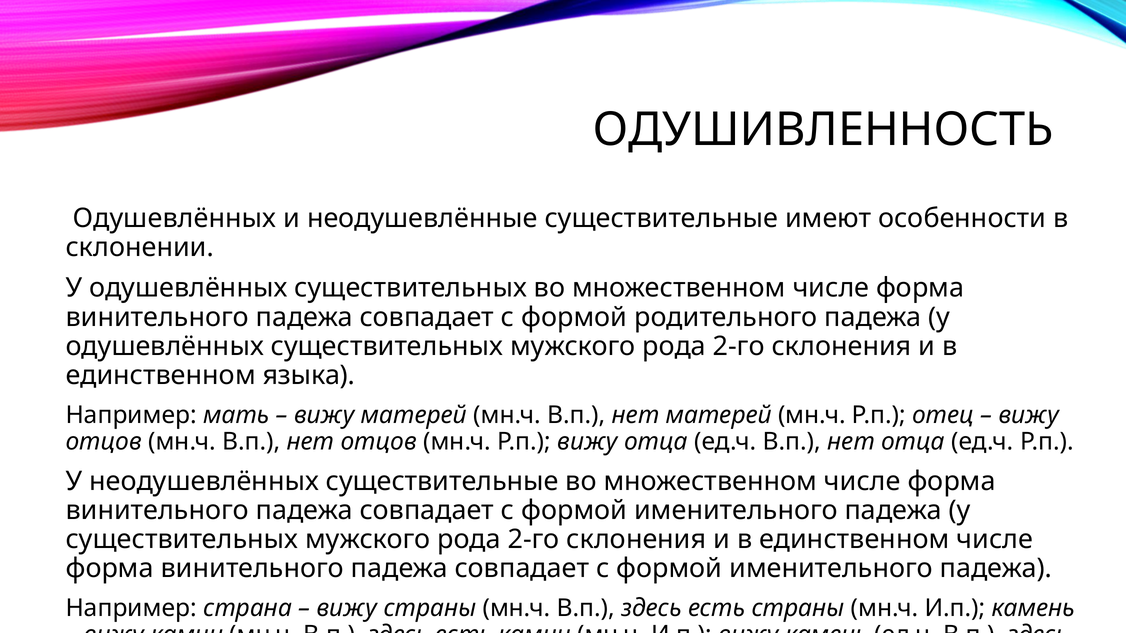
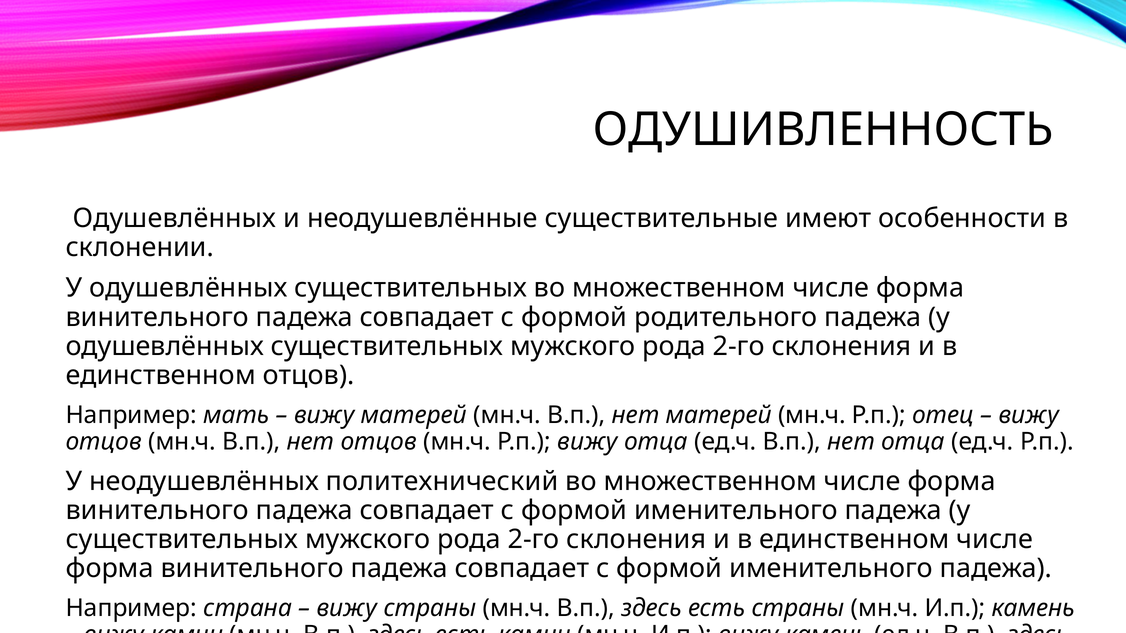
единственном языка: языка -> отцов (309, 376)
неодушевлённых существительные: существительные -> политехнический (442, 481)
